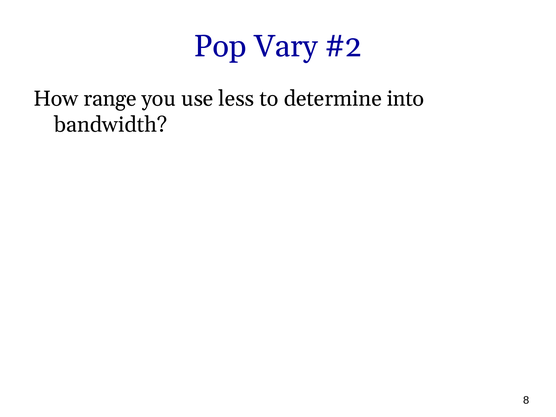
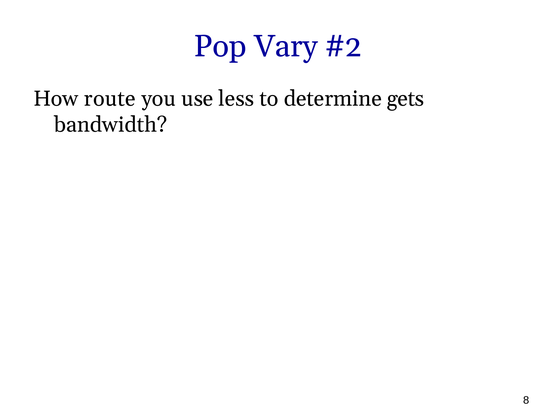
range: range -> route (110, 99)
into: into -> gets (405, 99)
